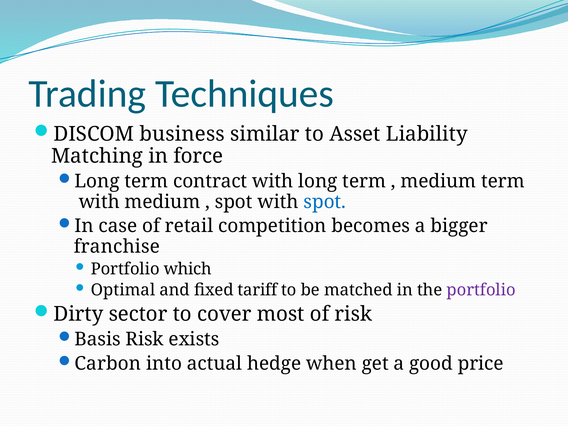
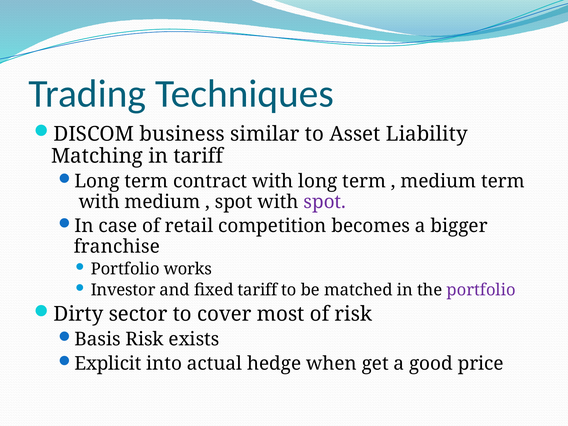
in force: force -> tariff (198, 156)
spot colour: blue -> purple (325, 202)
which: which -> works (188, 269)
Optimal: Optimal -> Investor (123, 290)
Carbon: Carbon -> Explicit (108, 364)
